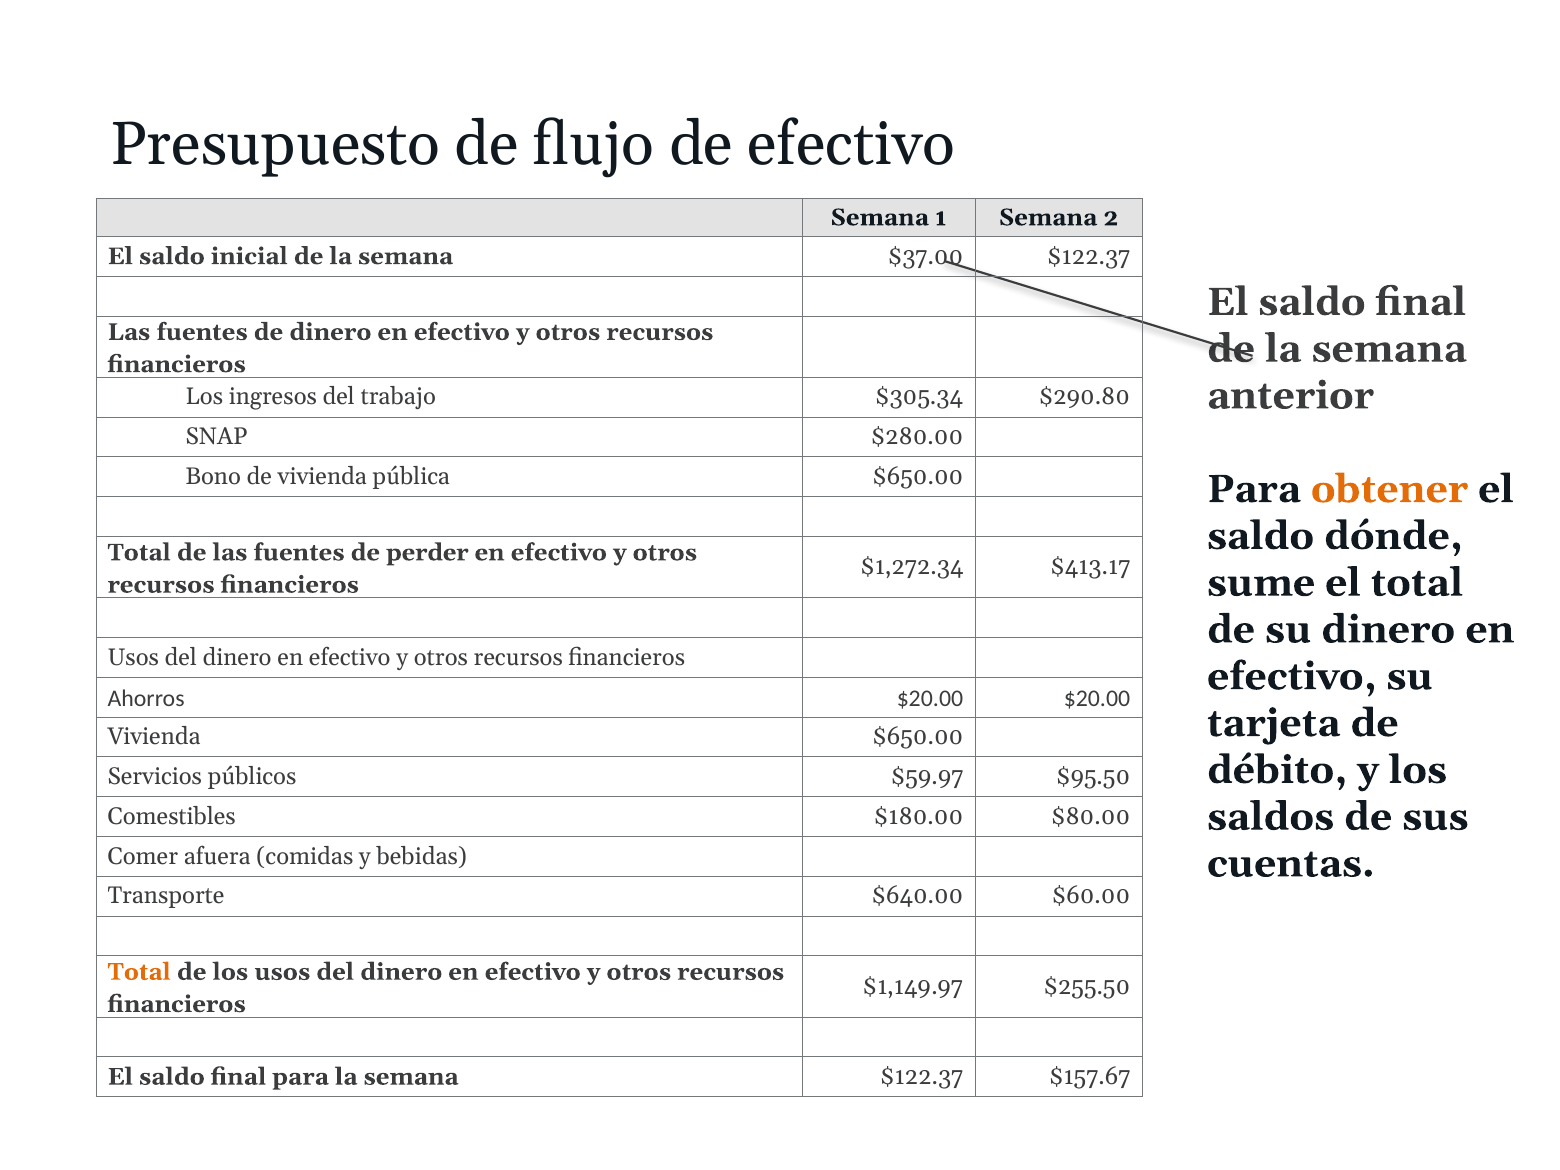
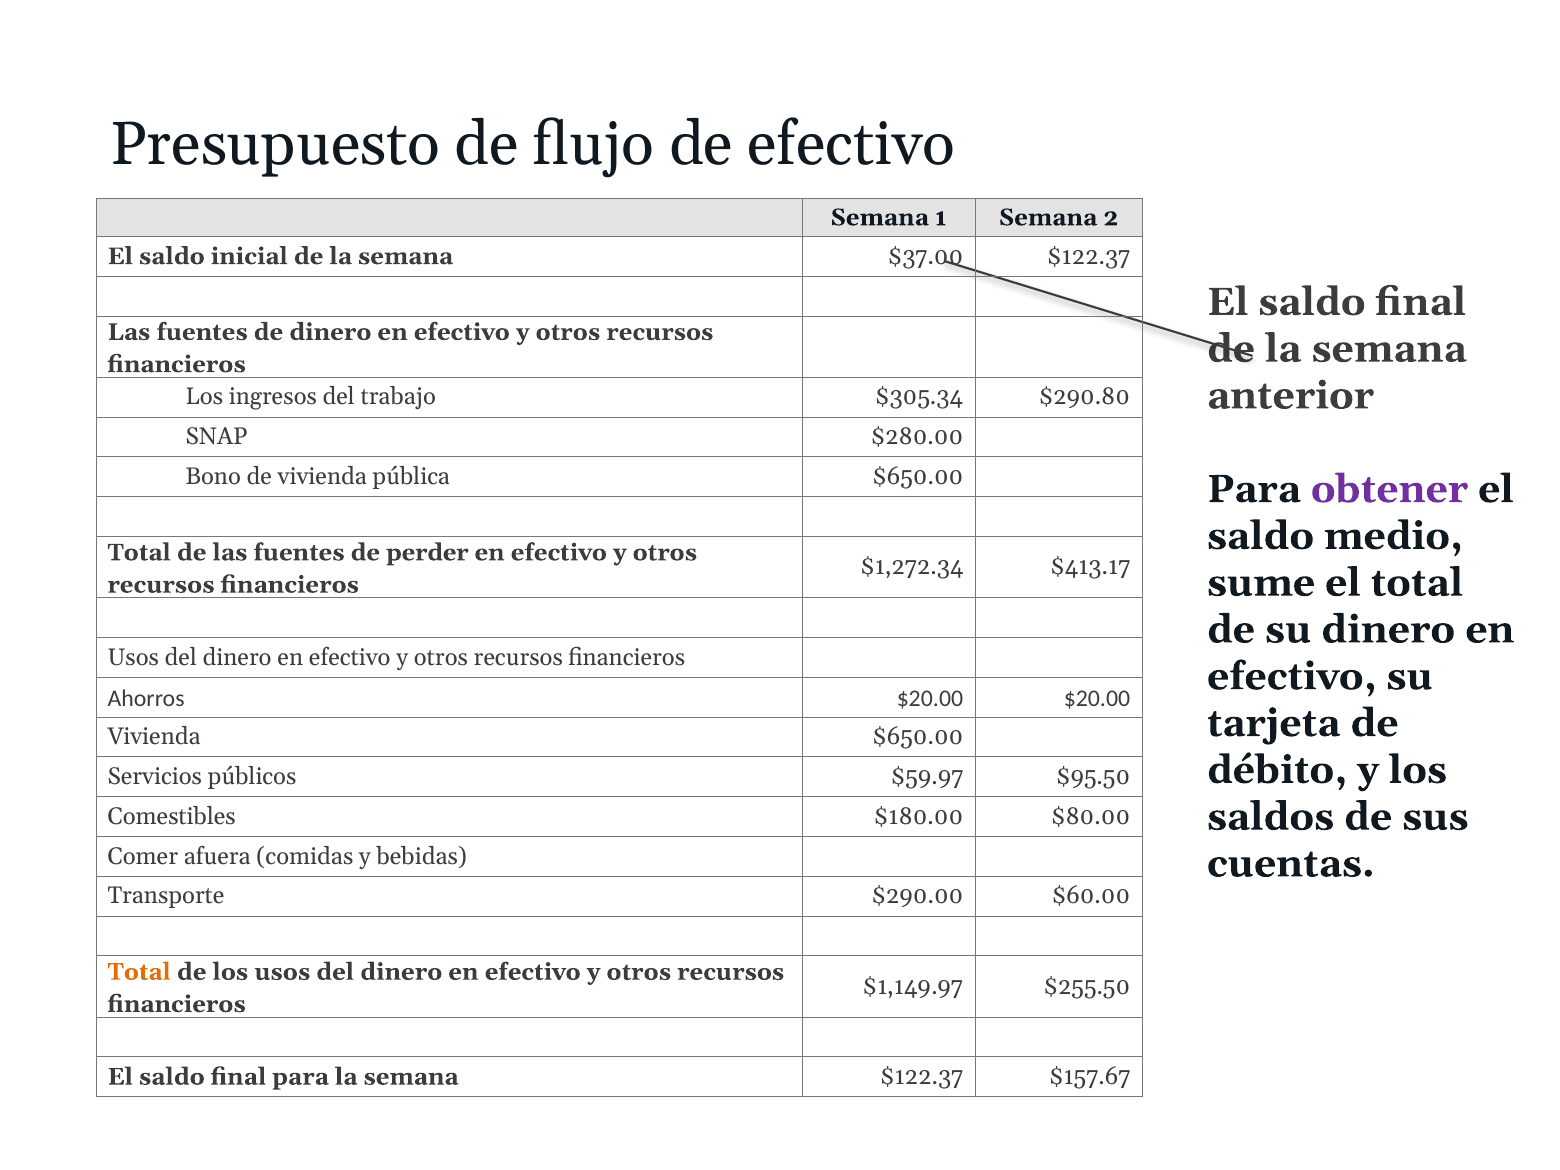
obtener colour: orange -> purple (1389, 489)
dónde: dónde -> medio (1393, 536)
$640.00: $640.00 -> $290.00 (917, 896)
